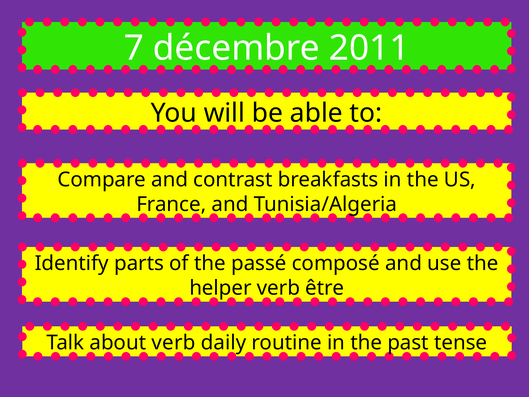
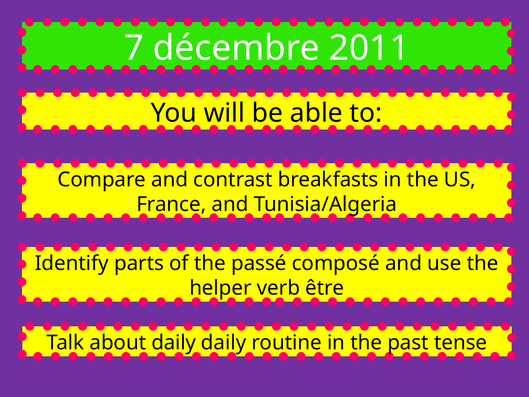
about verb: verb -> daily (174, 343)
